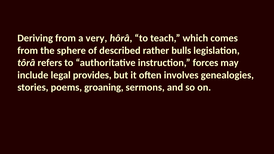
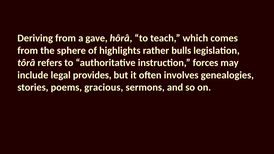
very: very -> gave (97, 38)
described: described -> highlights (120, 50)
groaning: groaning -> gracious (104, 87)
